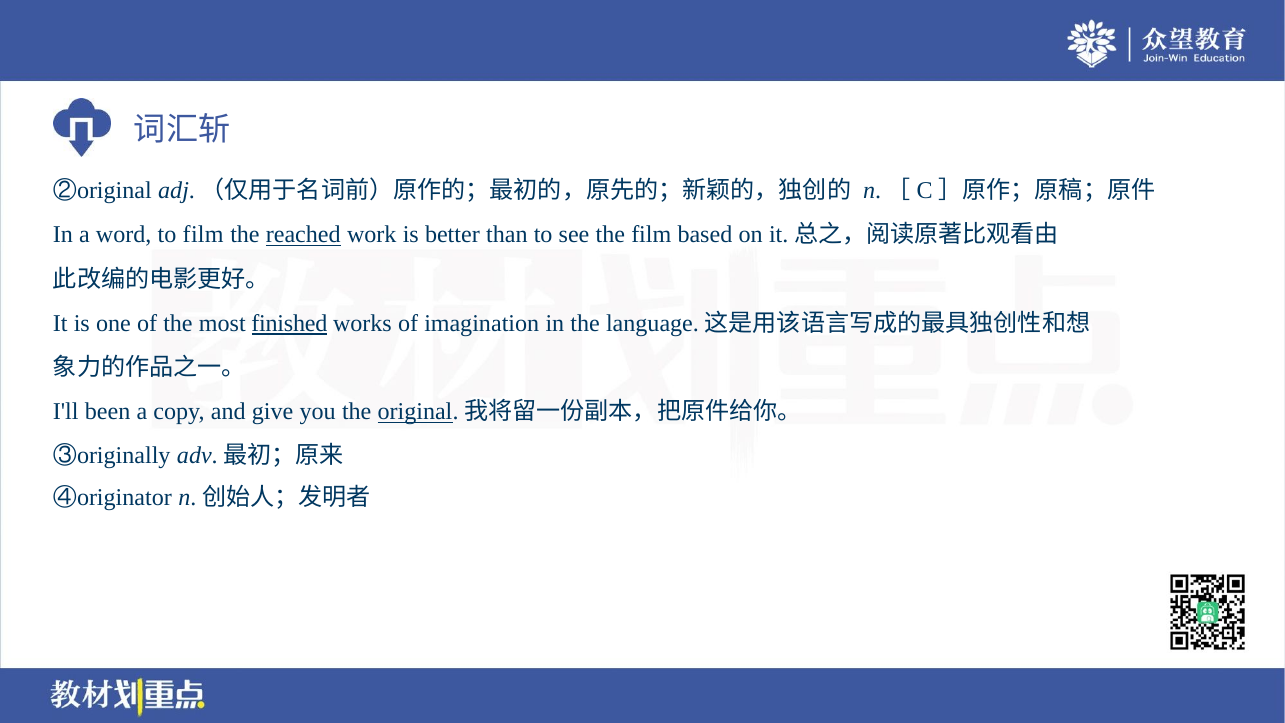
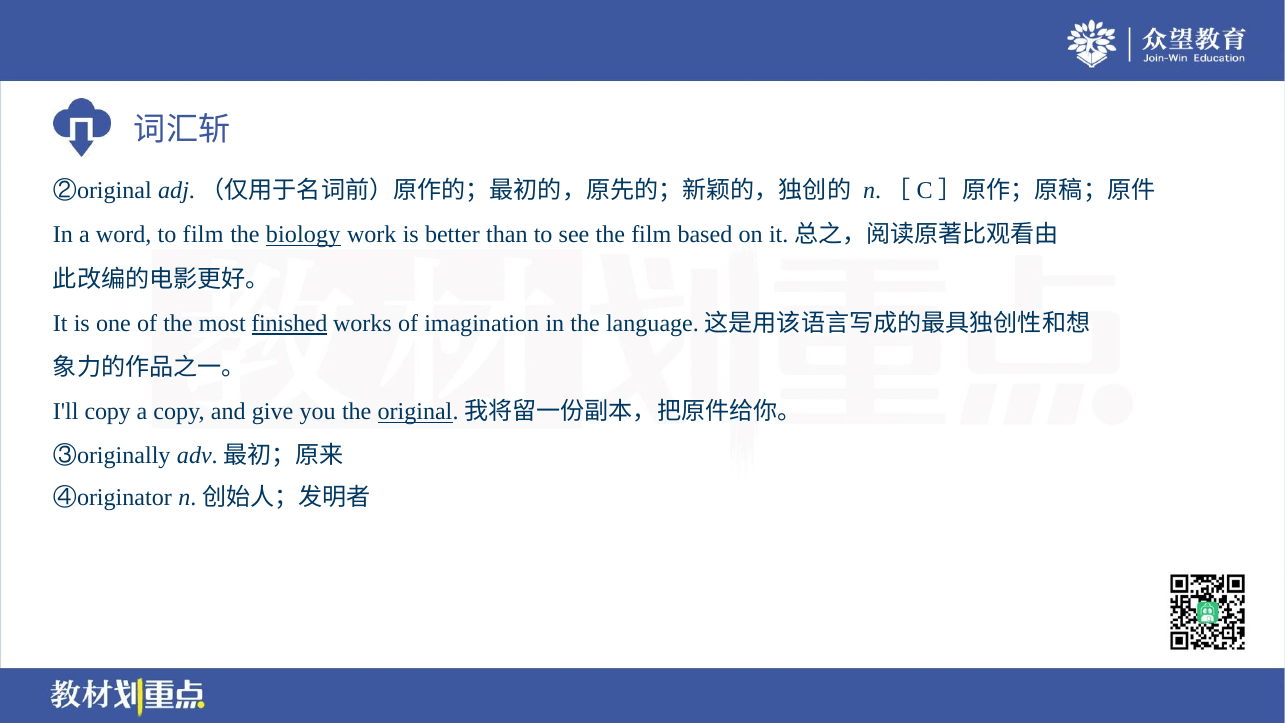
reached: reached -> biology (303, 235)
I'll been: been -> copy (108, 412)
